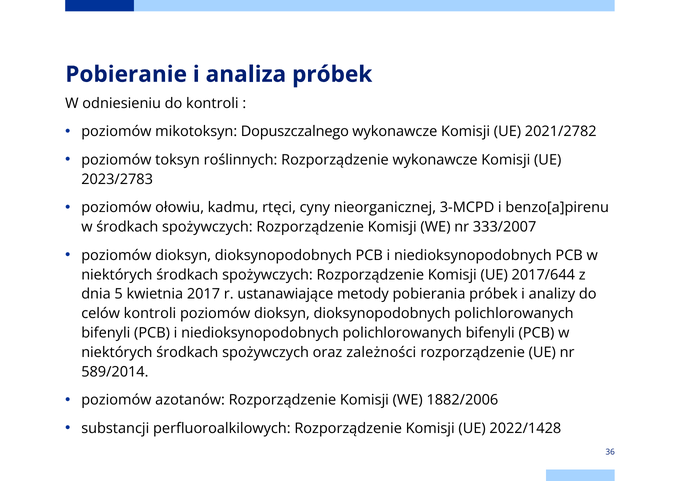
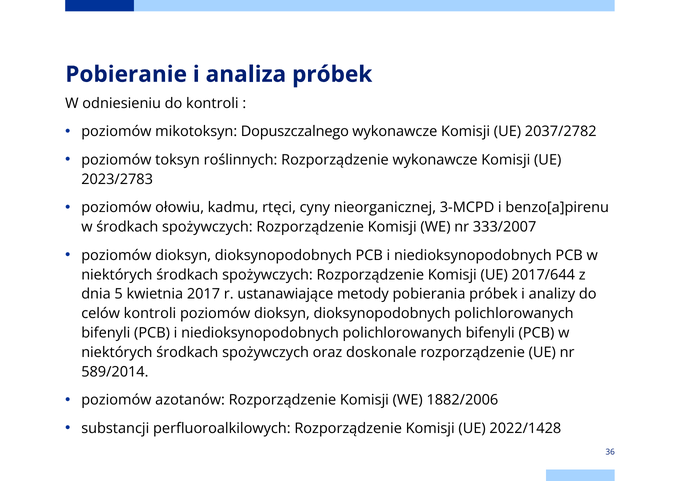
2021/2782: 2021/2782 -> 2037/2782 (561, 132)
zależności: zależności -> doskonale (381, 352)
